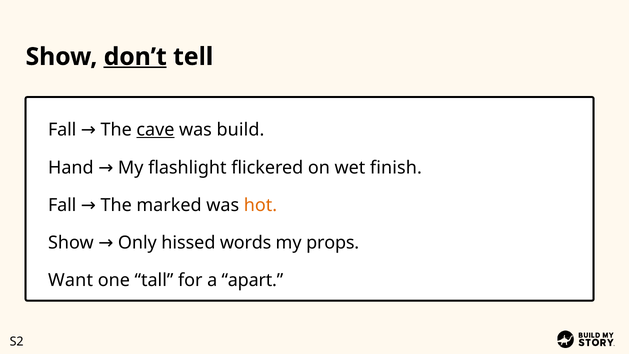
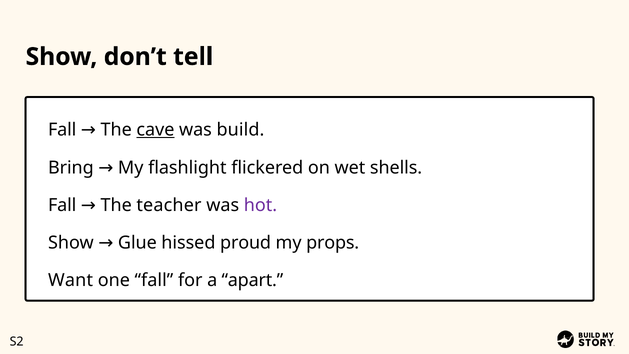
don’t underline: present -> none (135, 57)
Hand: Hand -> Bring (71, 168)
finish: finish -> shells (396, 168)
marked: marked -> teacher (169, 205)
hot colour: orange -> purple (260, 205)
Only: Only -> Glue (137, 243)
words: words -> proud (246, 243)
one tall: tall -> fall (154, 280)
